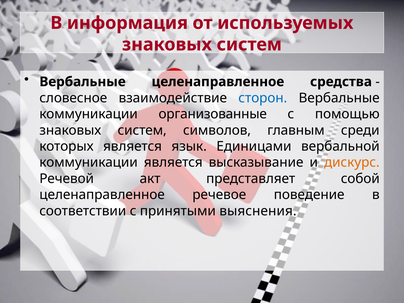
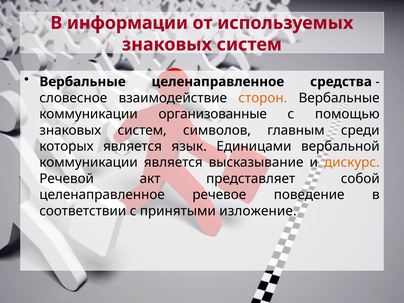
информация: информация -> информации (127, 23)
сторон colour: blue -> orange (263, 98)
выяснения: выяснения -> изложение (258, 211)
